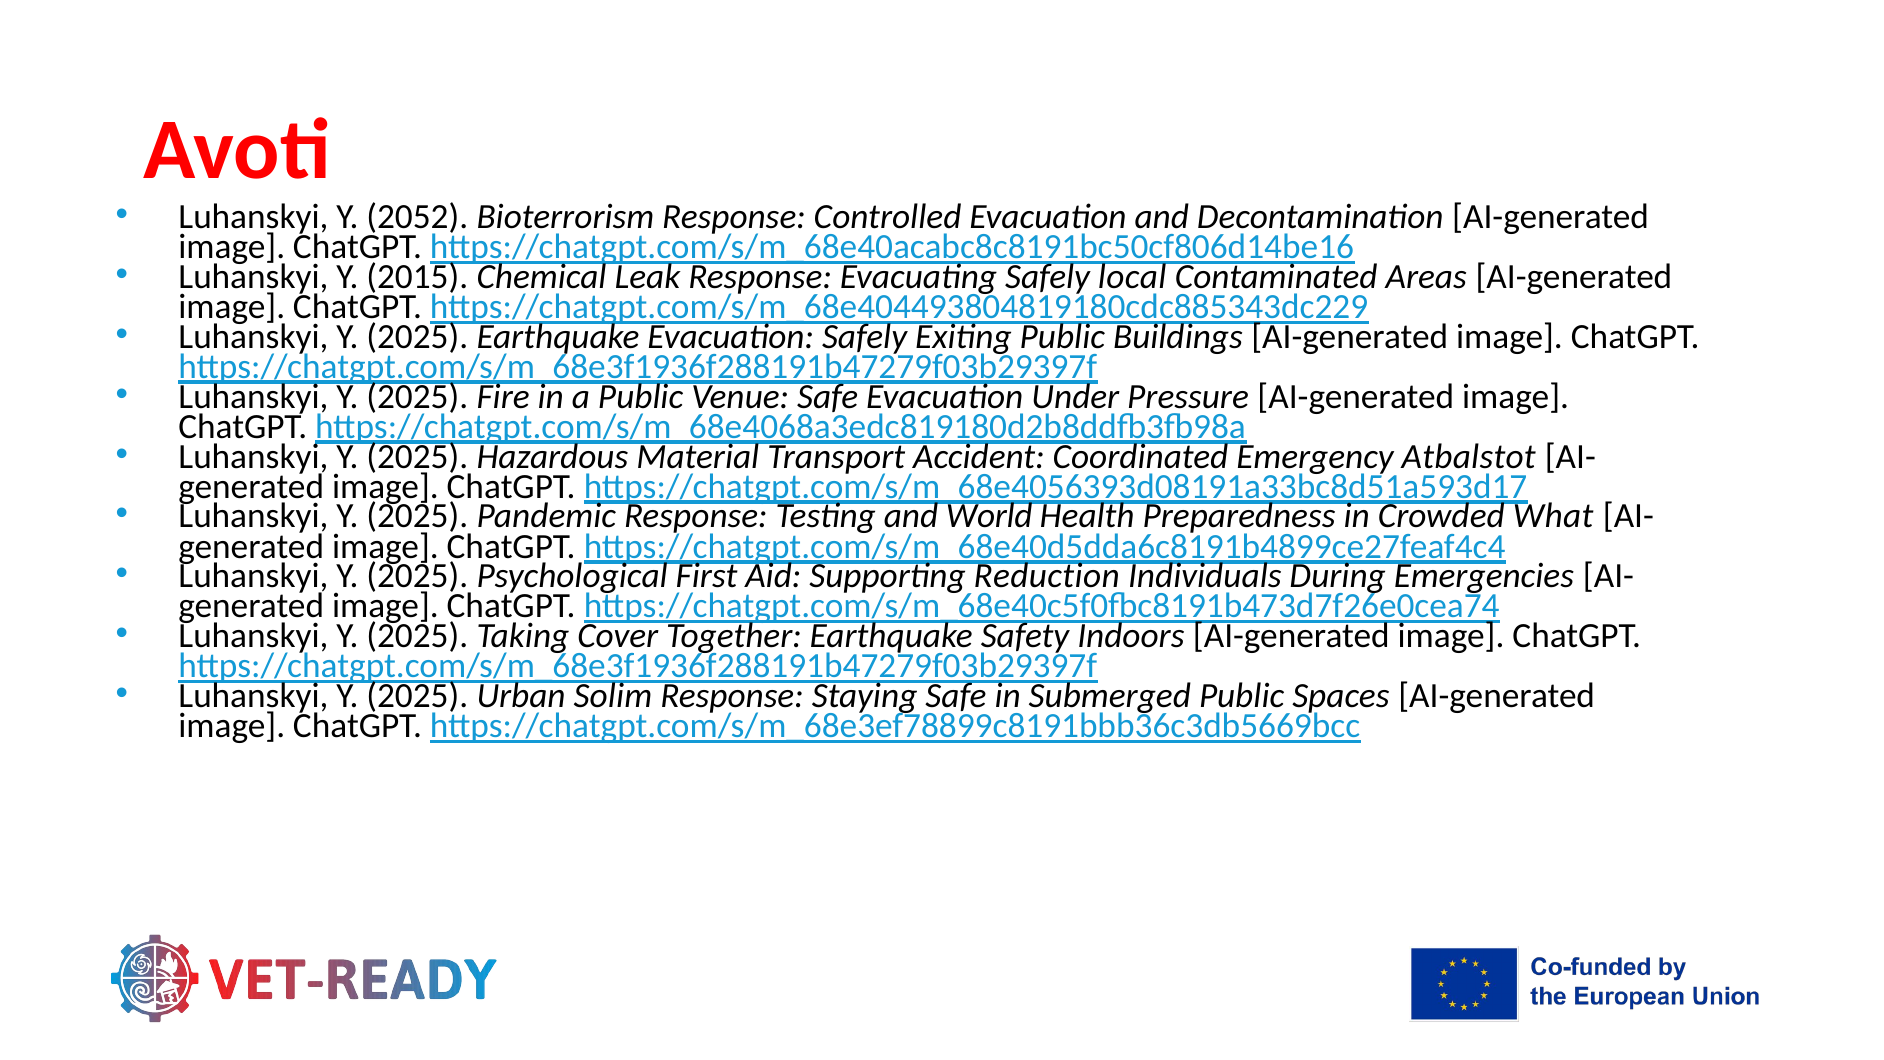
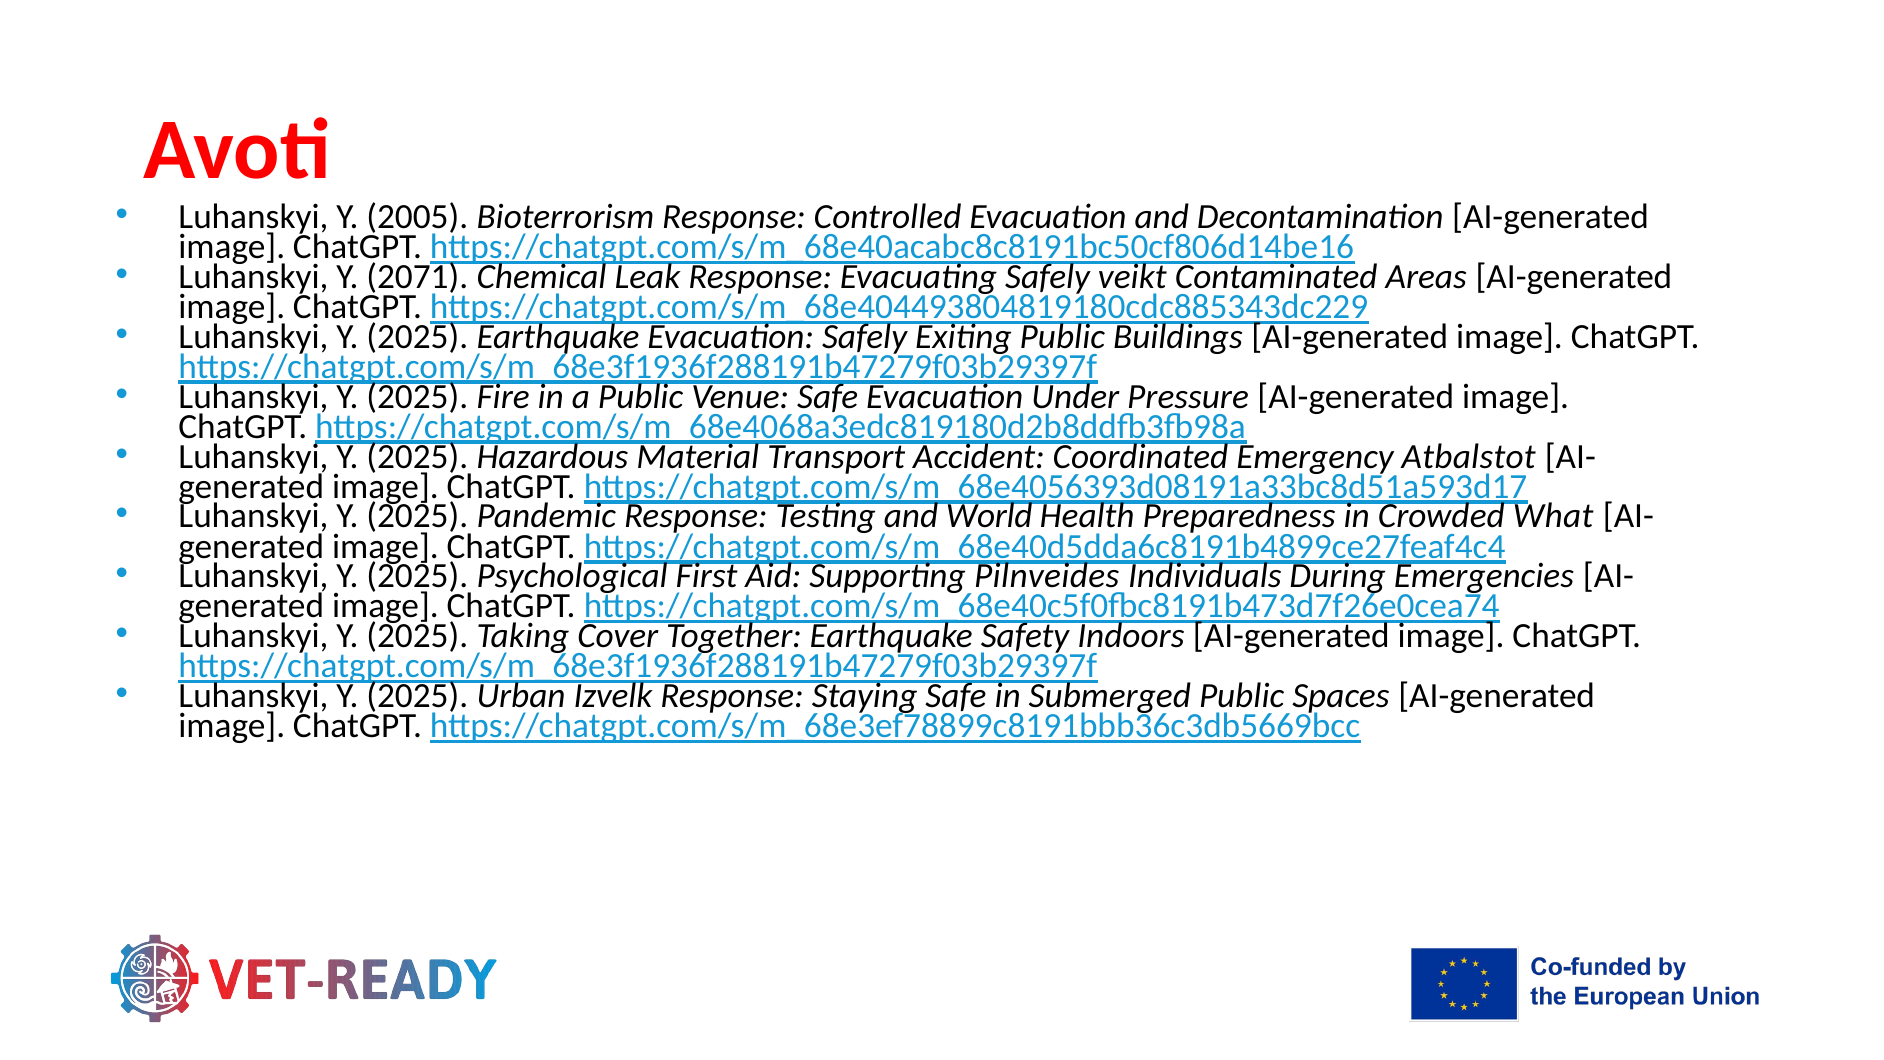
2052: 2052 -> 2005 (417, 217)
2015: 2015 -> 2071 (417, 277)
local: local -> veikt (1132, 277)
Reduction: Reduction -> Pilnveides (1047, 576)
Solim: Solim -> Izvelk (613, 696)
